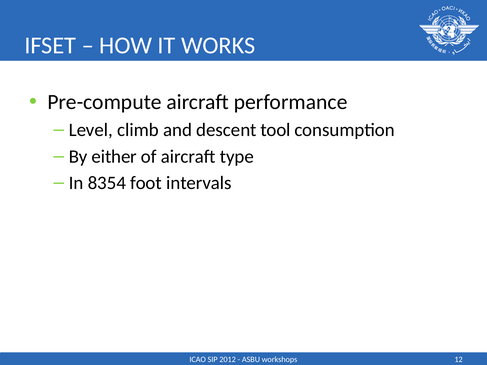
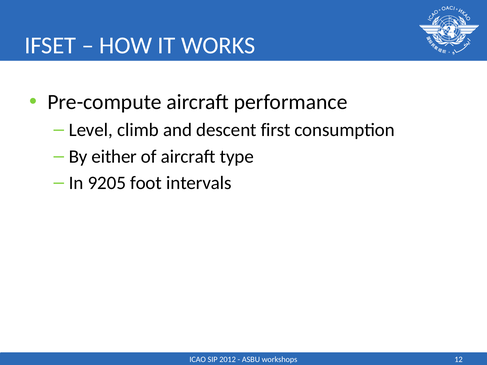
tool: tool -> first (276, 130)
8354: 8354 -> 9205 (107, 183)
